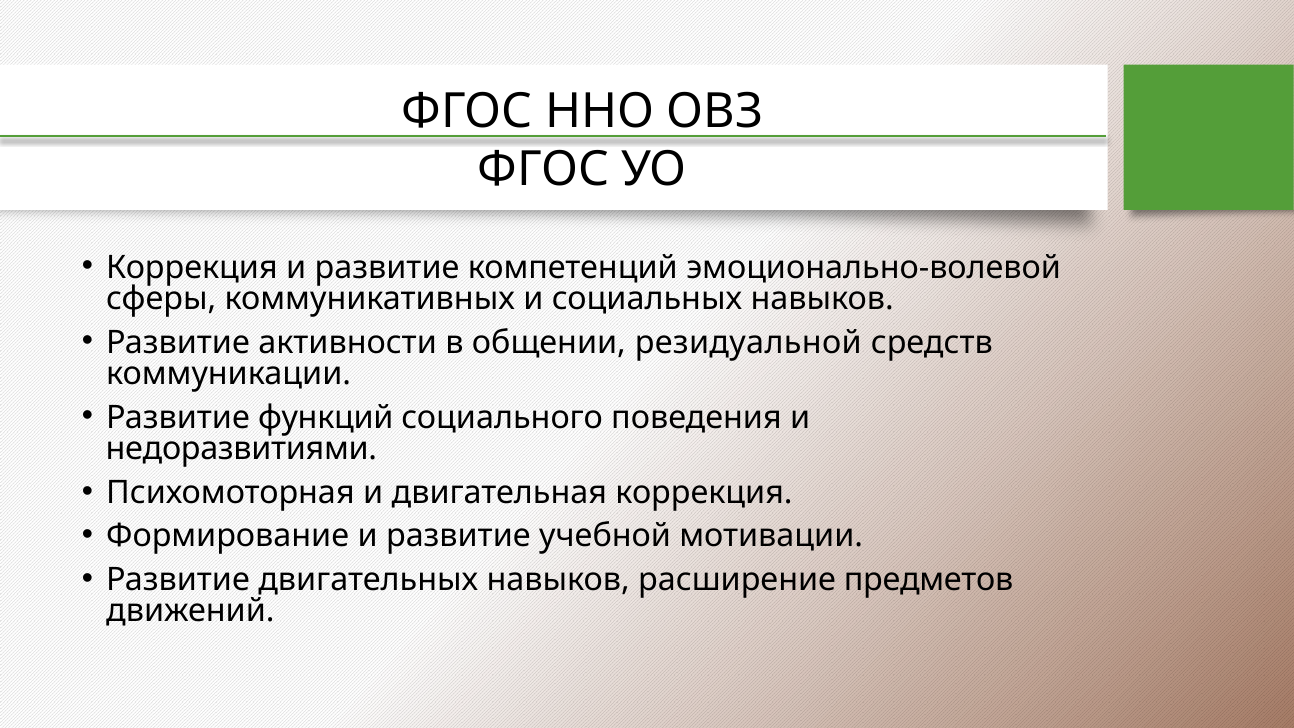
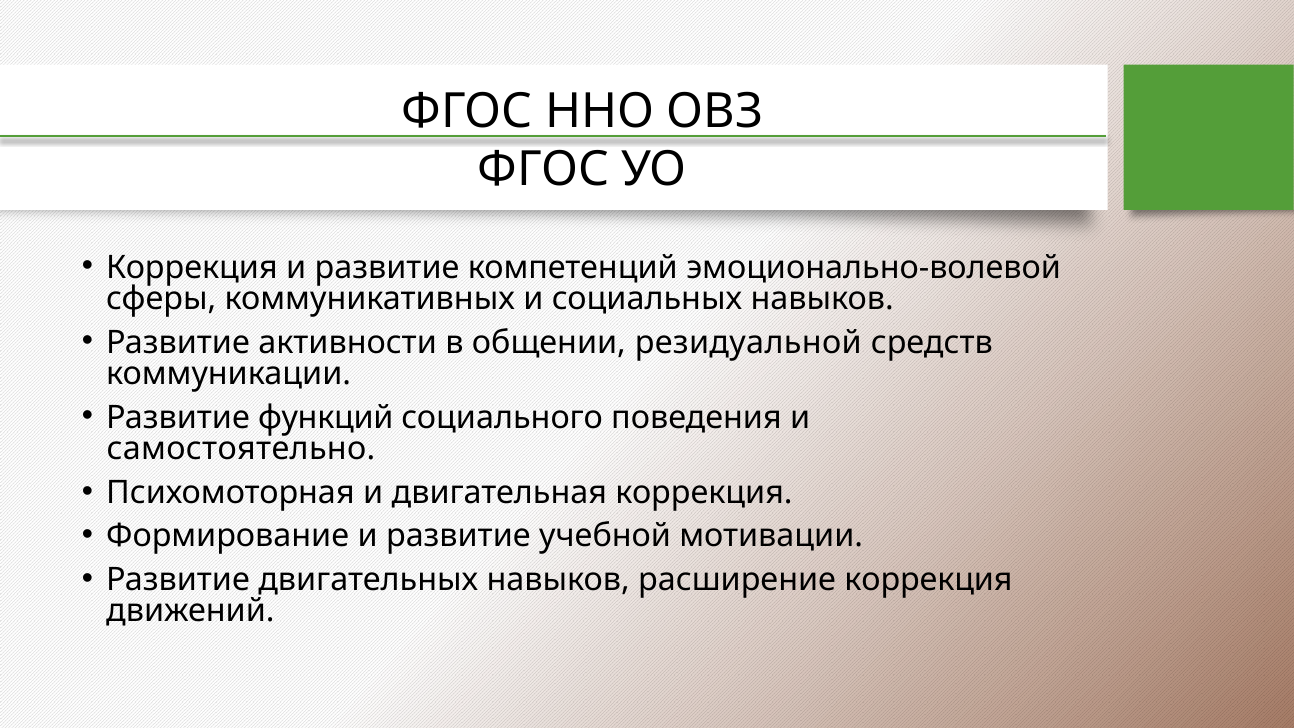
недоразвитиями: недоразвитиями -> самостоятельно (241, 449)
расширение предметов: предметов -> коррекция (929, 579)
